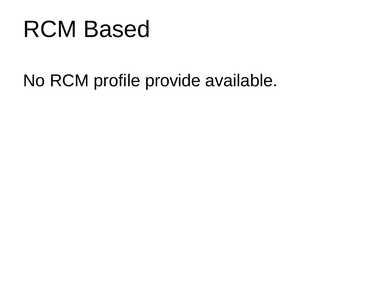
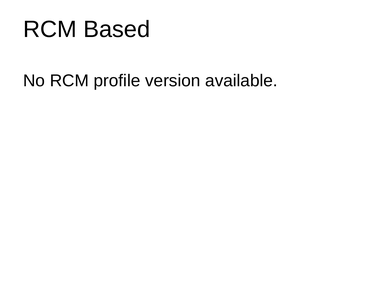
provide: provide -> version (173, 81)
